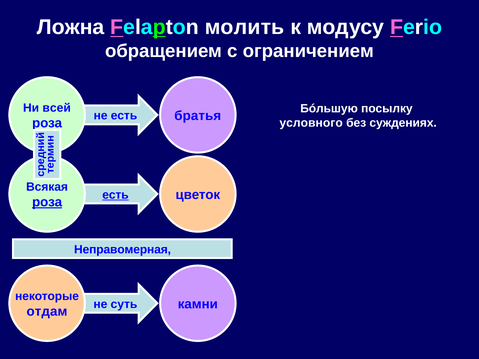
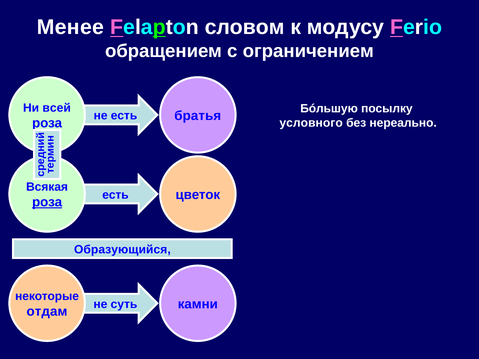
Ложна: Ложна -> Менее (70, 27)
молить: молить -> словом (245, 27)
суждениях: суждениях -> нереально (403, 123)
есть underline: present -> none (115, 195)
Неправомерная: Неправомерная -> Образующийся (122, 250)
